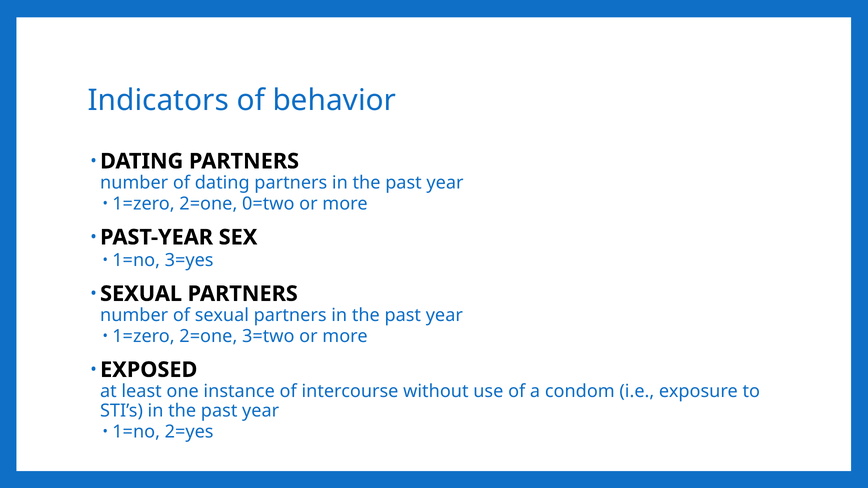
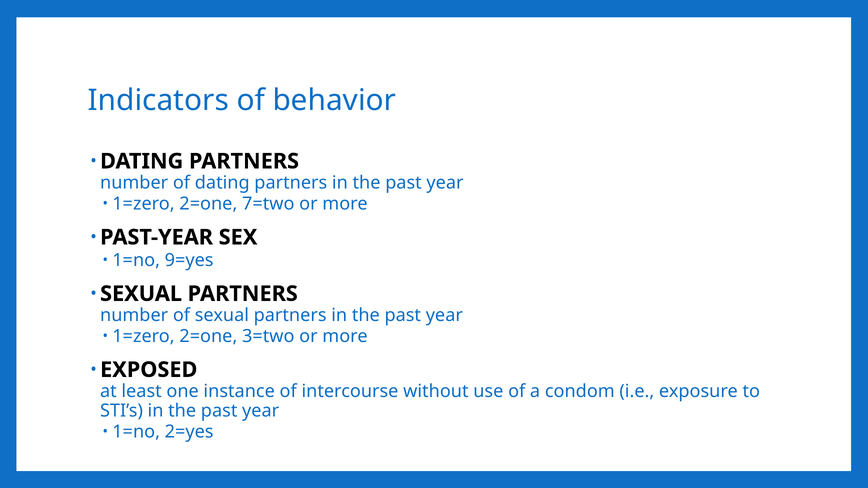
0=two: 0=two -> 7=two (268, 204)
3=yes: 3=yes -> 9=yes (189, 260)
